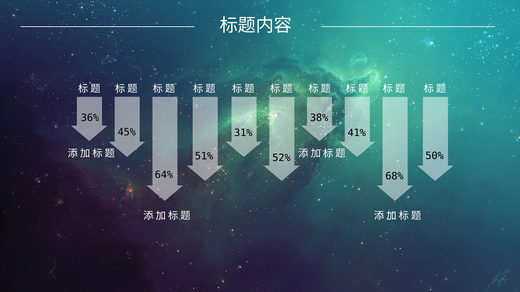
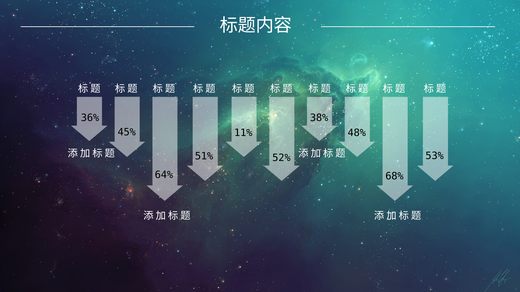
31%: 31% -> 11% (243, 133)
41%: 41% -> 48% (357, 133)
50%: 50% -> 53% (435, 156)
